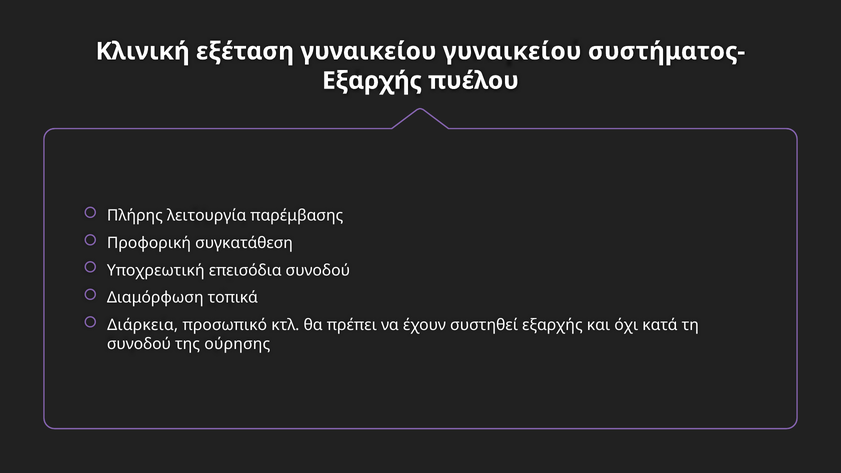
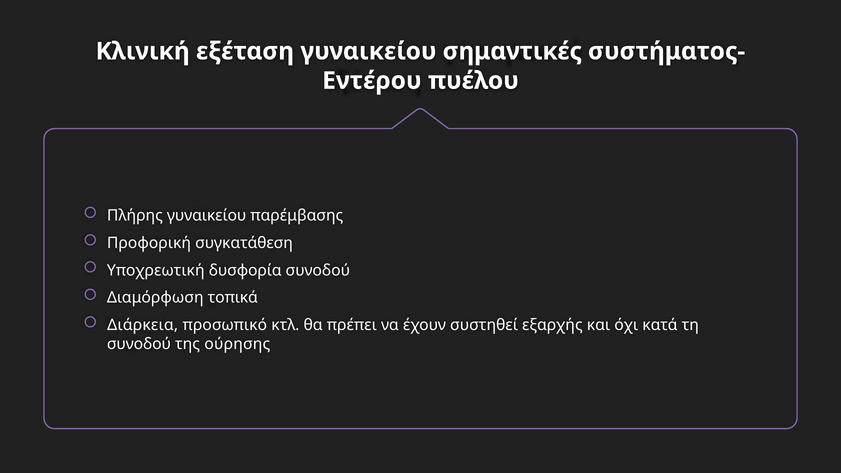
γυναικείου γυναικείου: γυναικείου -> σημαντικές (512, 51)
Εξαρχής: Εξαρχής -> Εντέρου (372, 81)
Πλήρης λειτουργία: λειτουργία -> γυναικείου (207, 216)
επεισόδια: επεισόδια -> δυσφορία (245, 270)
